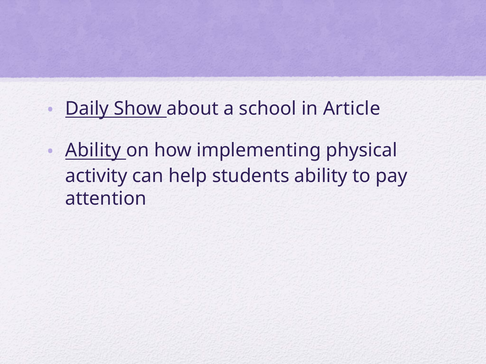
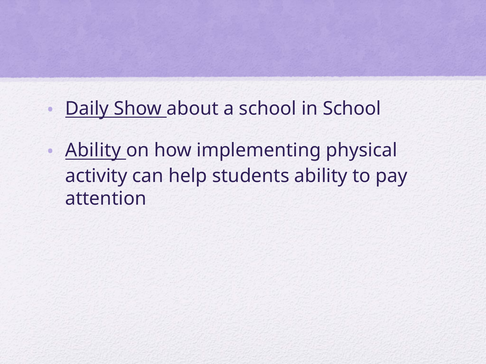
in Article: Article -> School (352, 109)
